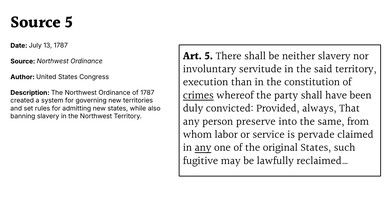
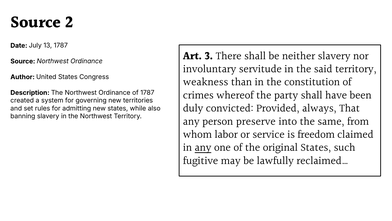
Source 5: 5 -> 2 (69, 23)
Art 5: 5 -> 3 (209, 56)
execution: execution -> weakness (206, 82)
crimes underline: present -> none (198, 95)
pervade: pervade -> freedom (316, 134)
